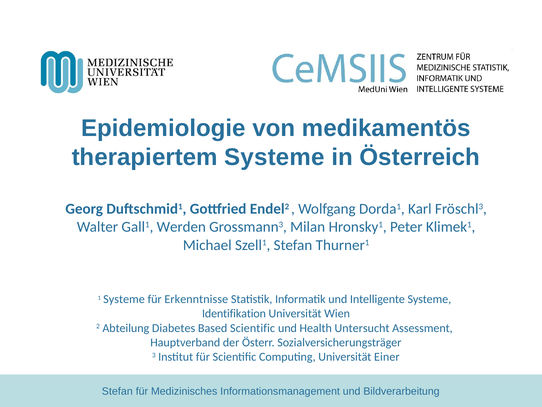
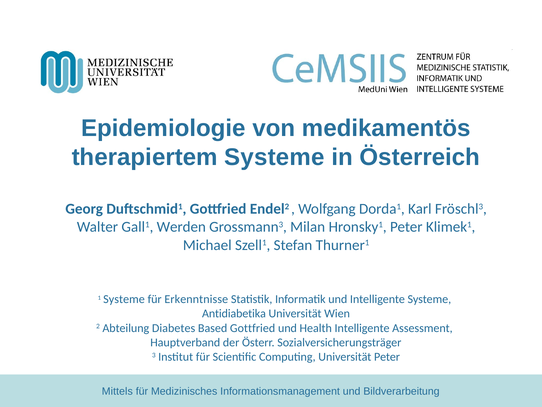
Identifikation: Identifikation -> Antidiabetika (234, 313)
Based Scientific: Scientific -> Gottfried (253, 328)
Health Untersucht: Untersucht -> Intelligente (362, 328)
Universität Einer: Einer -> Peter (387, 357)
Stefan: Stefan -> Mittels (117, 391)
